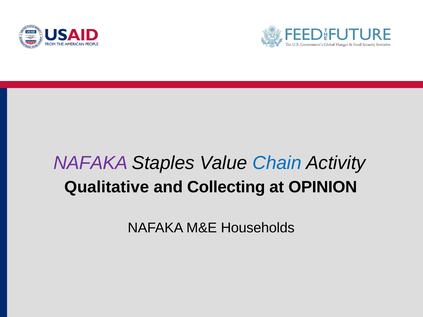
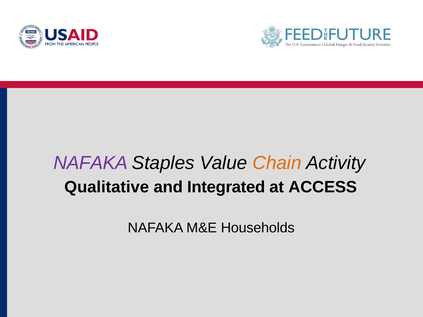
Chain colour: blue -> orange (277, 163)
Collecting: Collecting -> Integrated (226, 187)
OPINION: OPINION -> ACCESS (323, 187)
